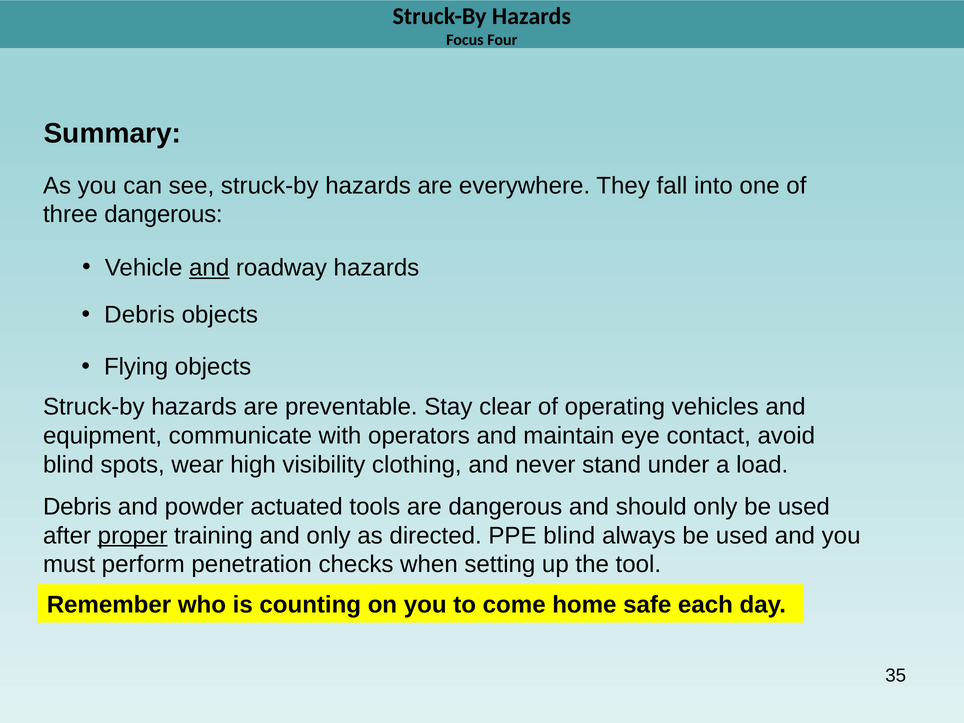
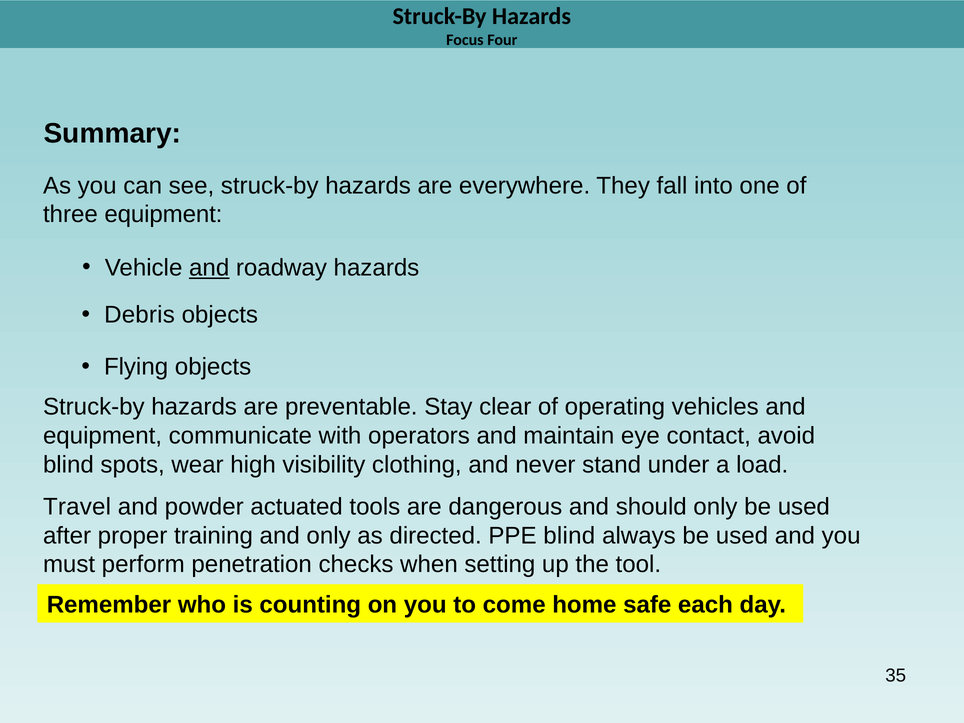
three dangerous: dangerous -> equipment (163, 214)
Debris: Debris -> Travel (77, 507)
proper underline: present -> none (133, 536)
